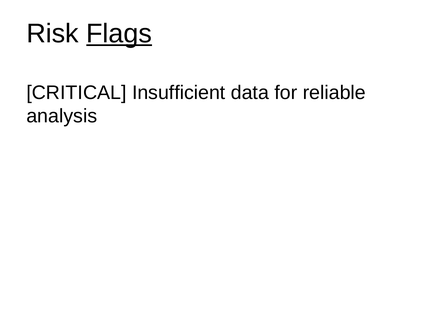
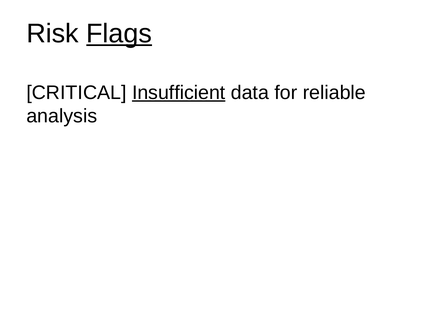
Insufficient underline: none -> present (179, 92)
